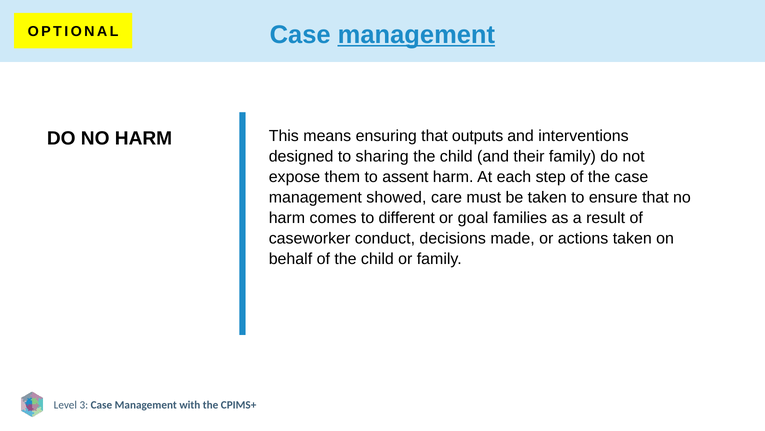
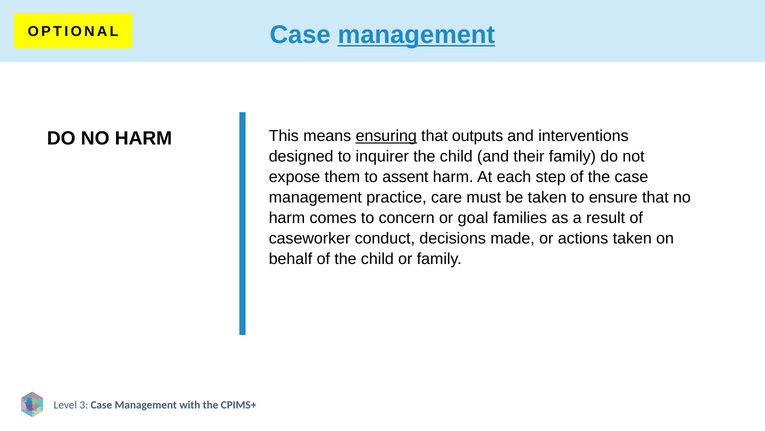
ensuring underline: none -> present (386, 136)
sharing: sharing -> inquirer (382, 156)
showed: showed -> practice (396, 197)
different: different -> concern (407, 218)
